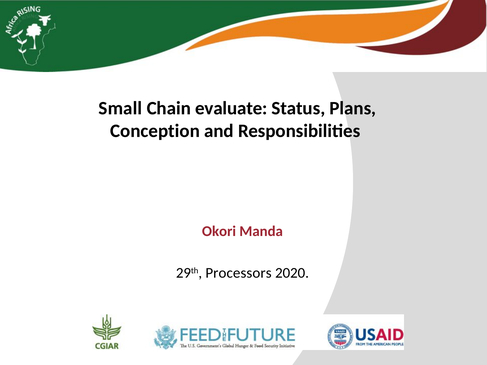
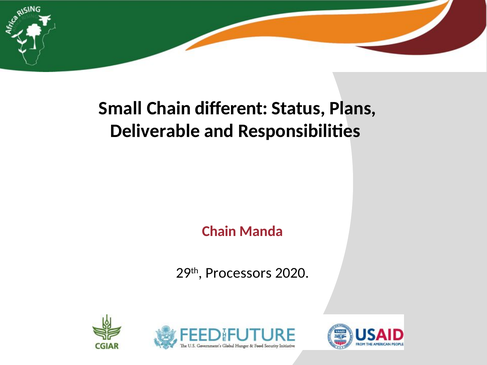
evaluate: evaluate -> different (231, 108)
Conception: Conception -> Deliverable (155, 131)
Okori: Okori -> Chain (219, 232)
